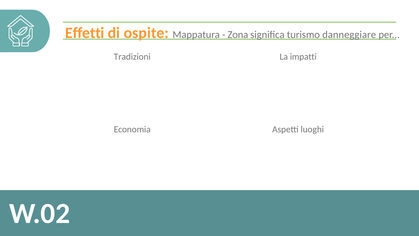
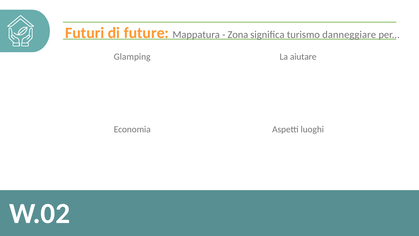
Effetti: Effetti -> Futuri (85, 33)
ospite: ospite -> future (146, 33)
Tradizioni: Tradizioni -> Glamping (132, 57)
impatti: impatti -> aiutare (303, 57)
